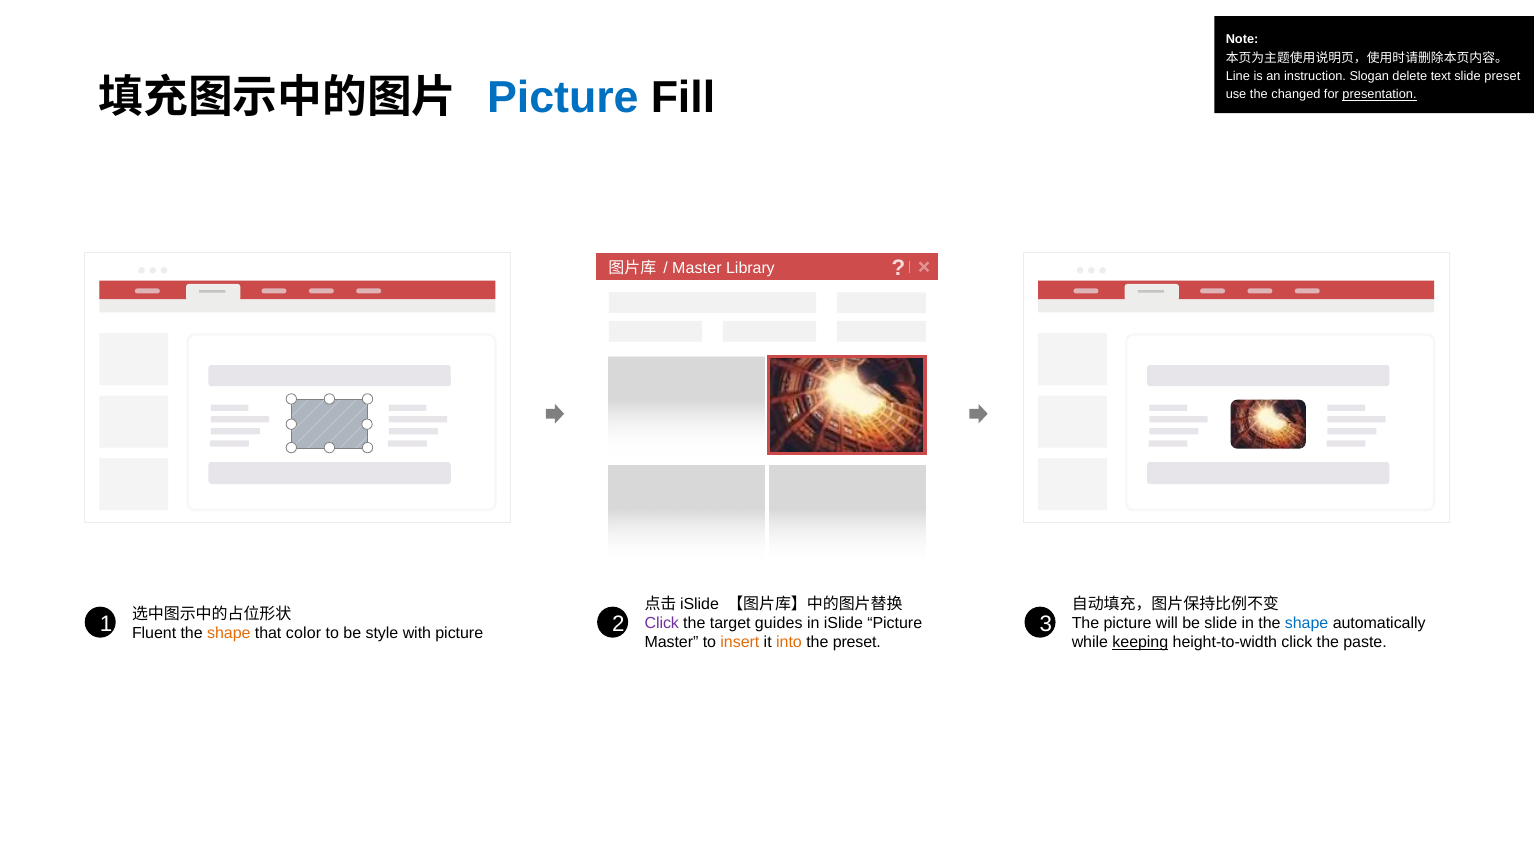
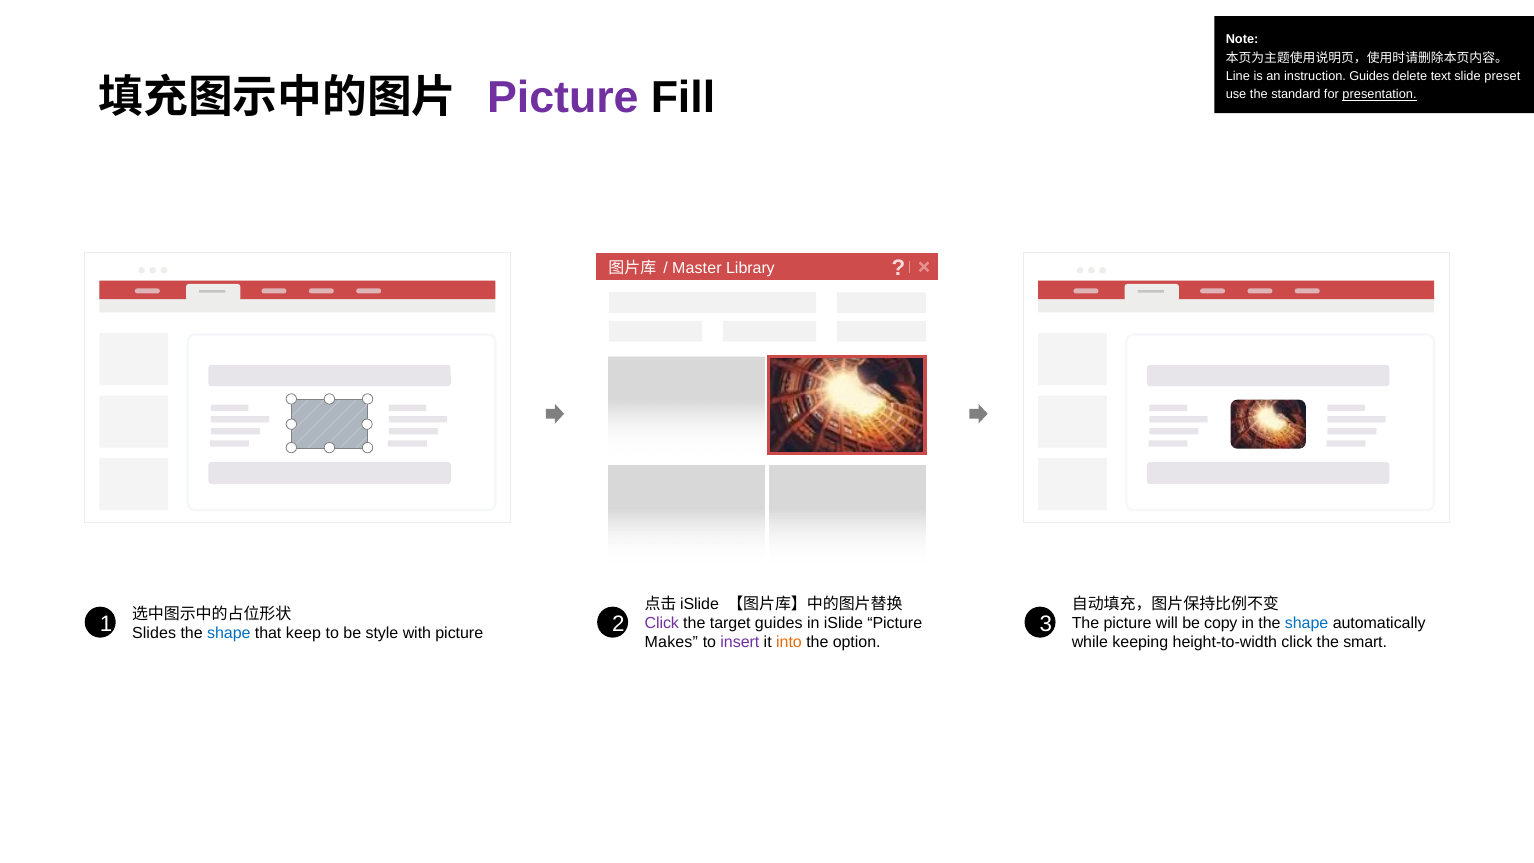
instruction Slogan: Slogan -> Guides (1369, 76)
Picture colour: blue -> purple (563, 98)
changed: changed -> standard (1296, 95)
be slide: slide -> copy (1221, 623)
Fluent: Fluent -> Slides (154, 633)
shape colour: orange -> blue (229, 633)
color: color -> keep (304, 633)
Master: Master -> Makes (671, 642)
insert colour: orange -> purple (740, 642)
the preset: preset -> option (857, 642)
keeping underline: present -> none (1140, 642)
paste: paste -> smart (1365, 642)
